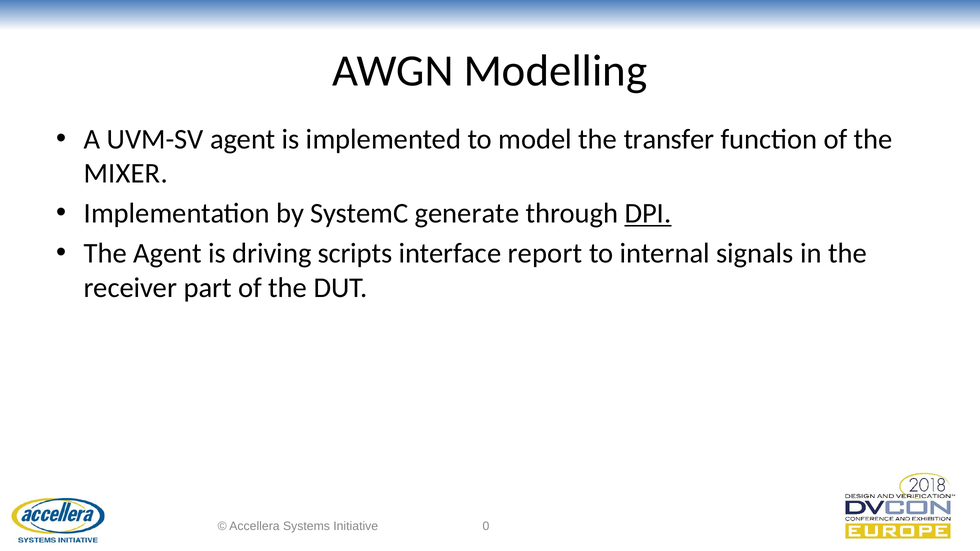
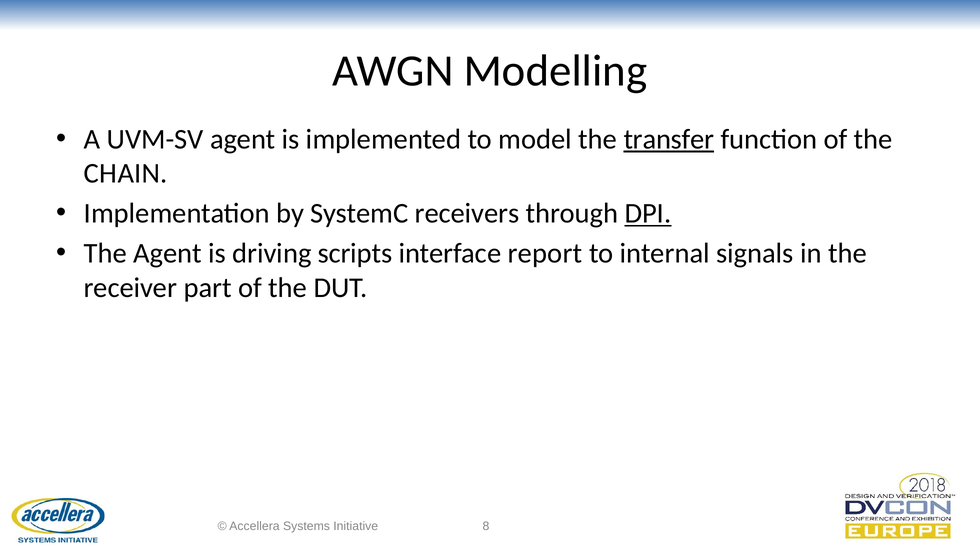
transfer underline: none -> present (669, 139)
MIXER: MIXER -> CHAIN (126, 174)
generate: generate -> receivers (467, 214)
0: 0 -> 8 (486, 526)
